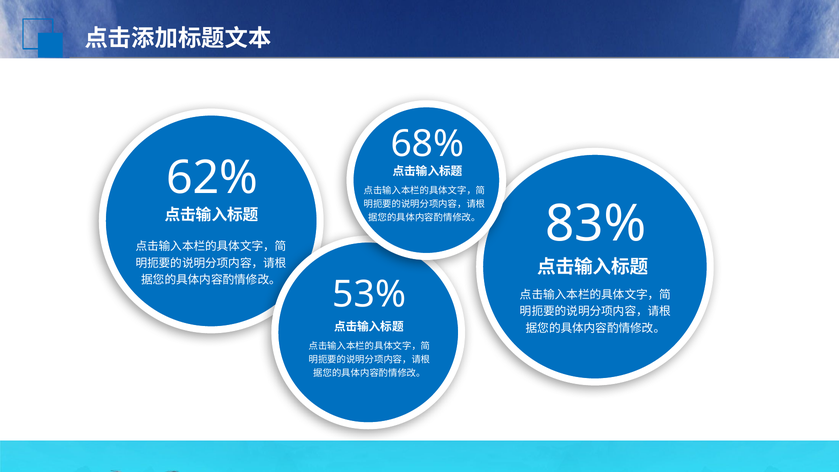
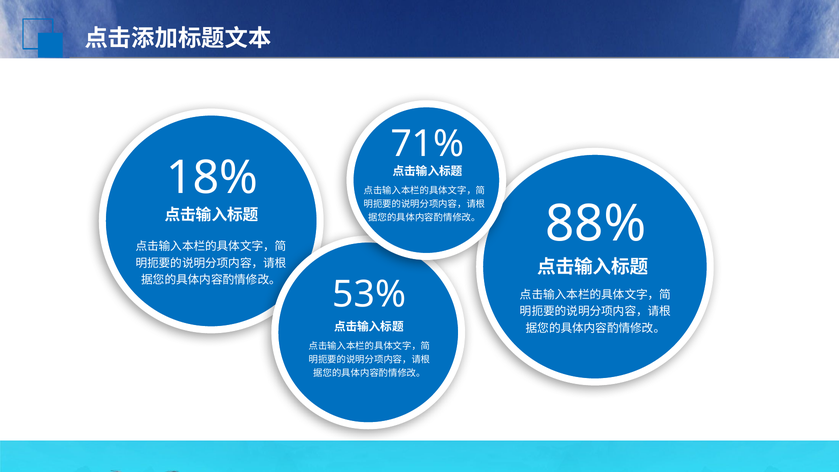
68%: 68% -> 71% (427, 144)
62%: 62% -> 18% (212, 178)
83%: 83% -> 88% (596, 224)
